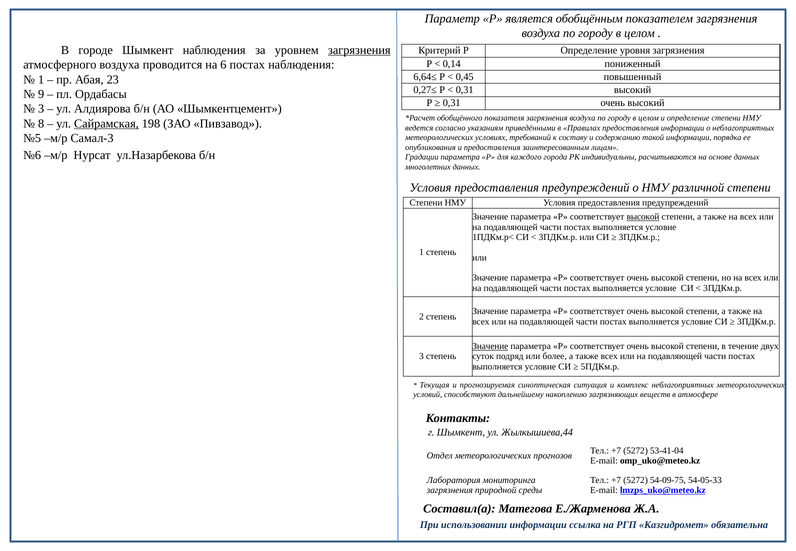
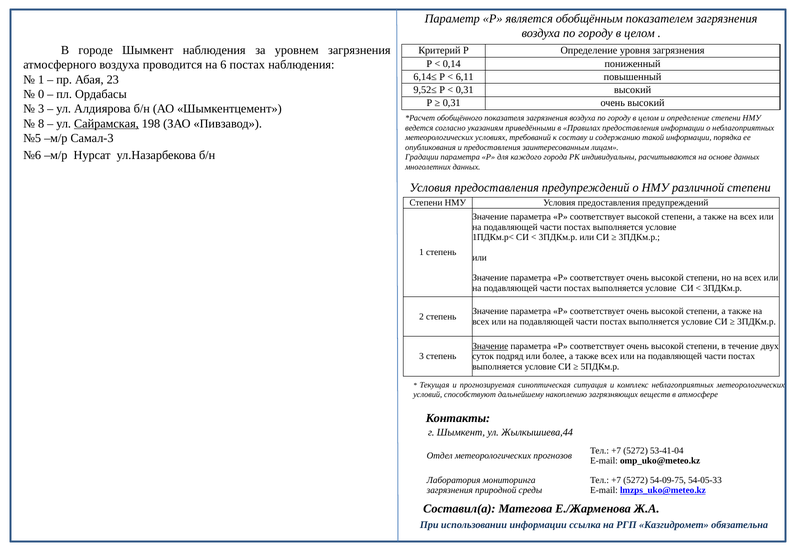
загрязнения underline: present -> none (359, 50)
6,64≤: 6,64≤ -> 6,14≤ (425, 77)
0,45: 0,45 -> 6,11 (465, 77)
0,27≤: 0,27≤ -> 9,52≤ (425, 90)
9: 9 -> 0 (41, 94)
высокой underline: present -> none (643, 217)
